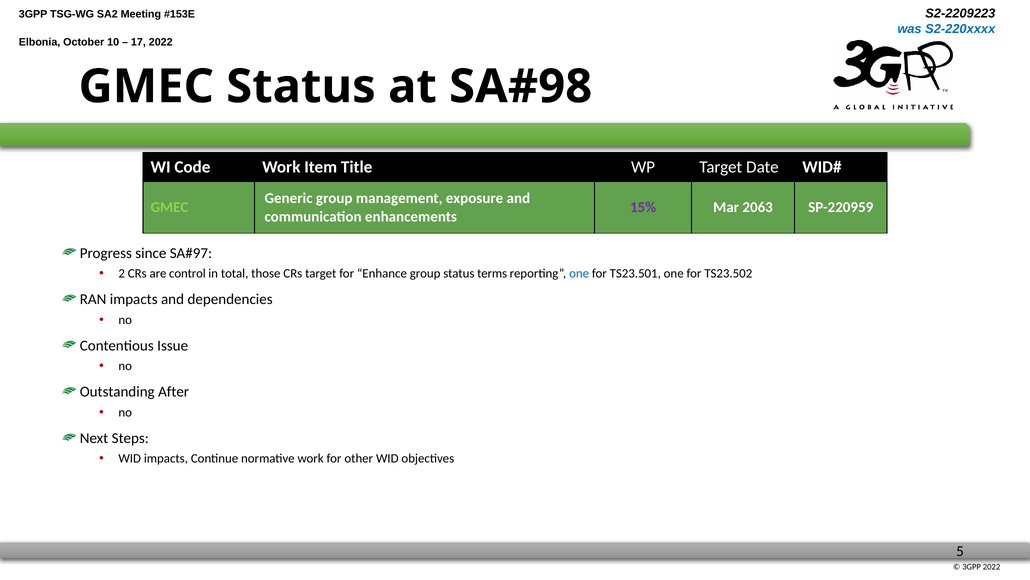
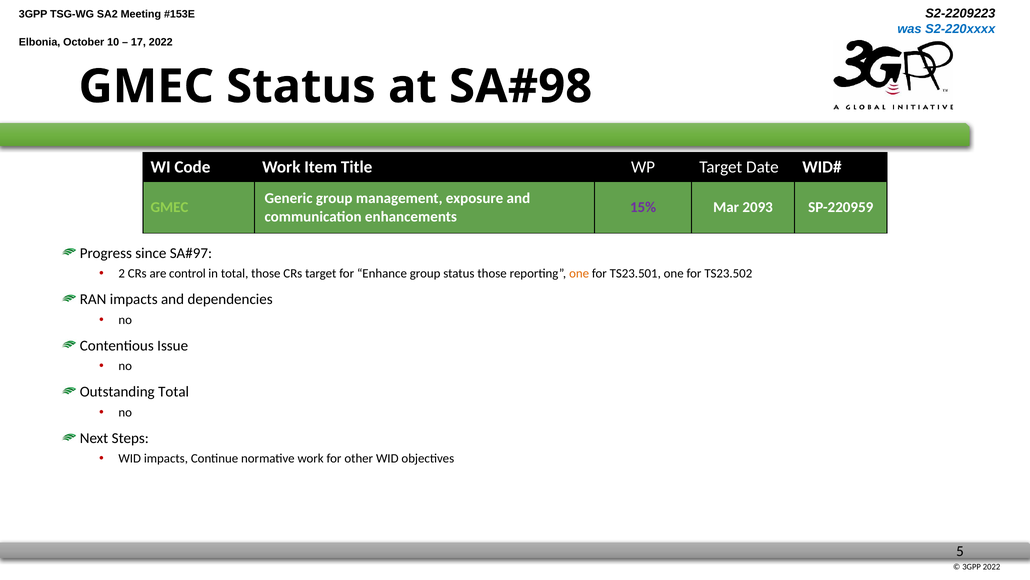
2063: 2063 -> 2093 (758, 207)
status terms: terms -> those (492, 273)
one colour: blue -> orange (579, 273)
Outstanding After: After -> Total (174, 391)
